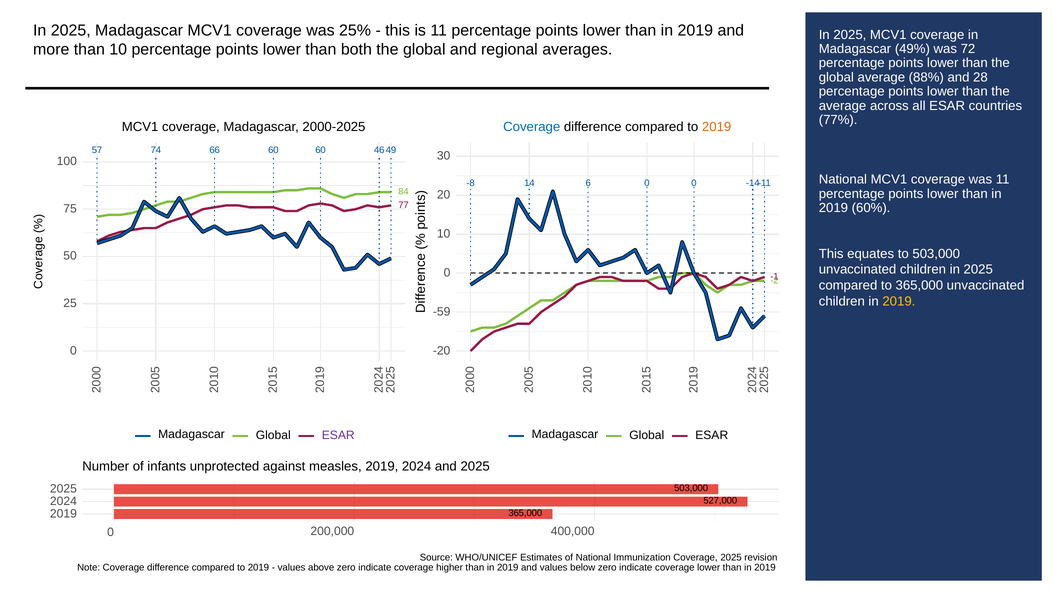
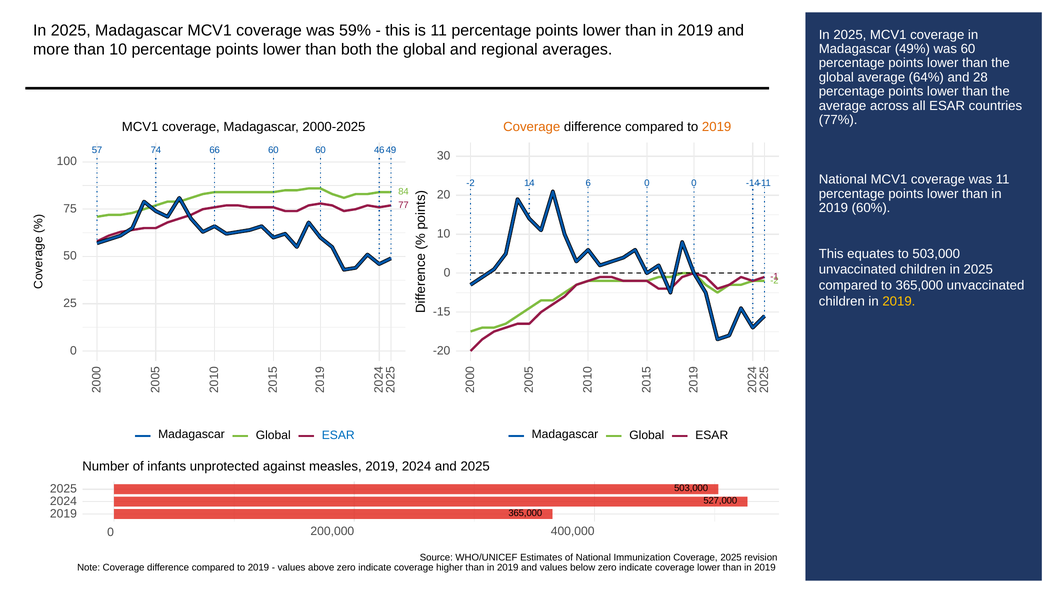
25%: 25% -> 59% (355, 30)
was 72: 72 -> 60 (968, 49)
88%: 88% -> 64% (926, 77)
Coverage colour: blue -> orange (532, 127)
-8: -8 -> -2 (470, 183)
-59: -59 -> -15 (442, 312)
ESAR colour: purple -> blue (338, 436)
